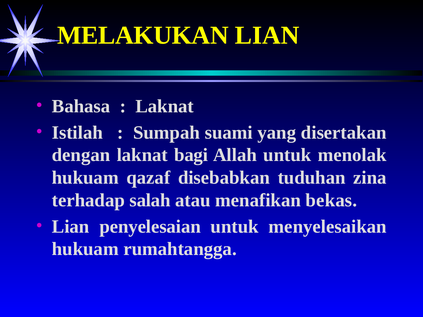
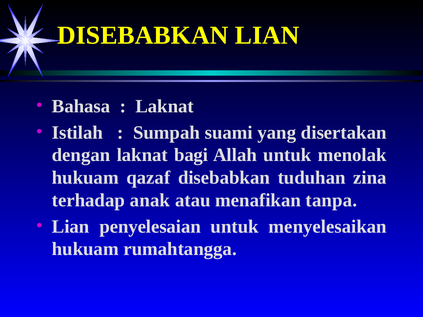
MELAKUKAN: MELAKUKAN -> DISEBABKAN (143, 35)
salah: salah -> anak (150, 200)
bekas: bekas -> tanpa (331, 200)
